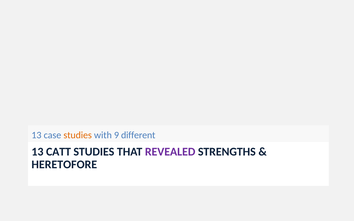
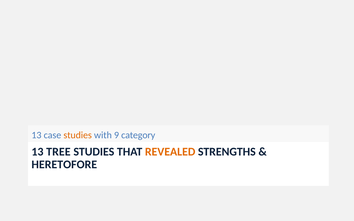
different: different -> category (138, 135)
CATT: CATT -> TREE (58, 152)
REVEALED colour: purple -> orange (170, 152)
